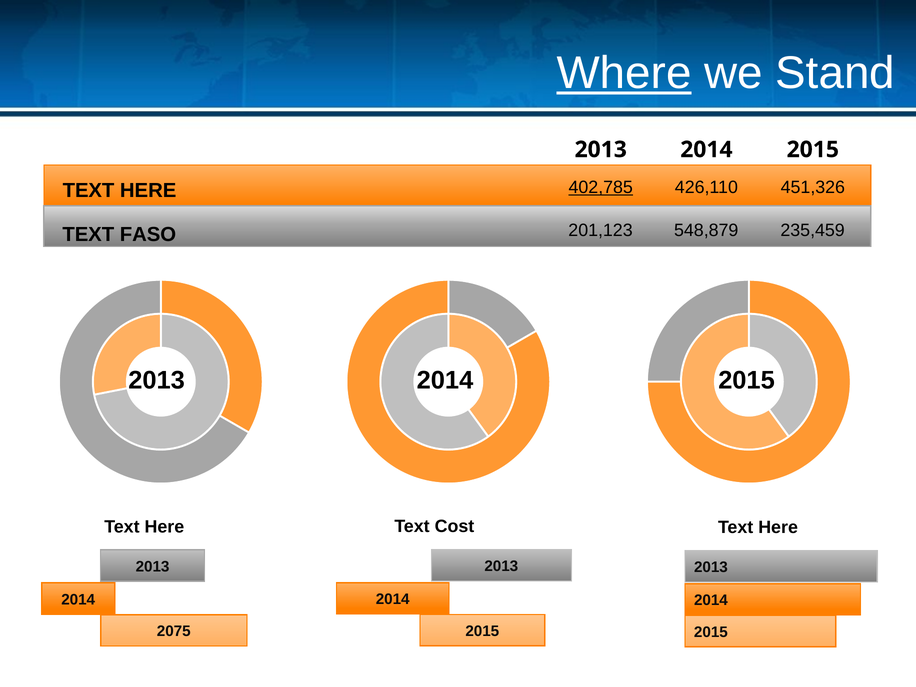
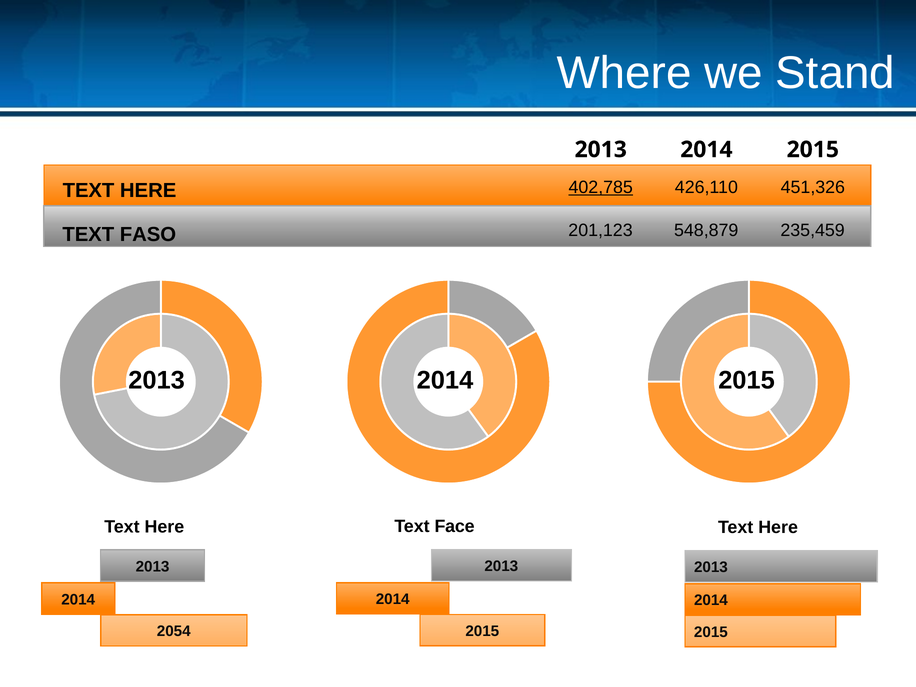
Where underline: present -> none (624, 73)
Cost: Cost -> Face (455, 527)
2075: 2075 -> 2054 (174, 631)
